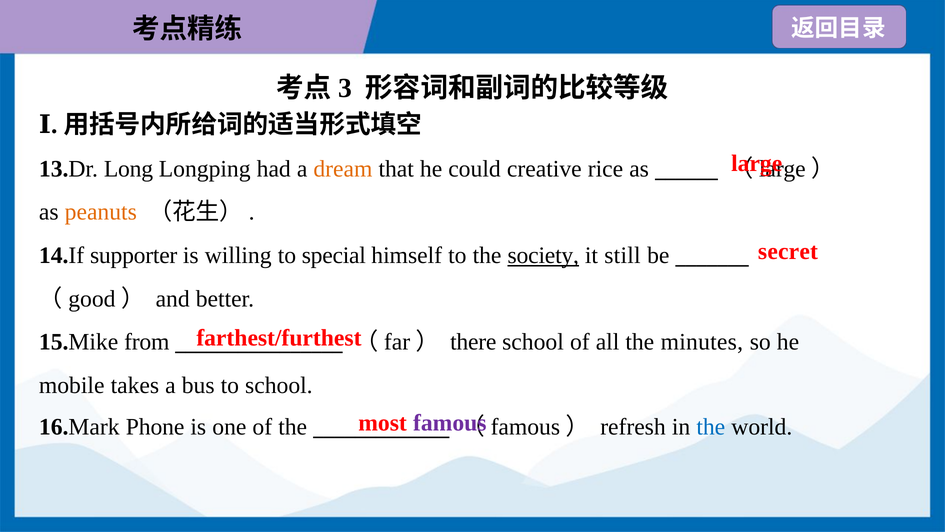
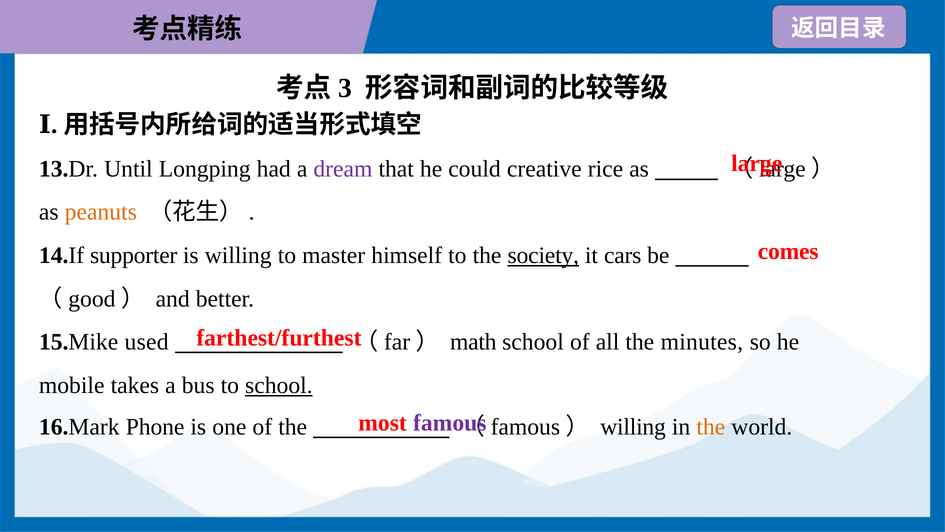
Long: Long -> Until (128, 169)
dream colour: orange -> purple (343, 169)
secret: secret -> comes (788, 251)
special: special -> master (334, 255)
still: still -> cars (623, 255)
from: from -> used (147, 342)
there: there -> math (473, 342)
school underline: none -> present (279, 385)
（famous） refresh: refresh -> willing (633, 426)
the colour: blue -> orange (711, 426)
